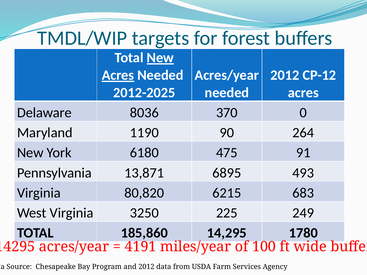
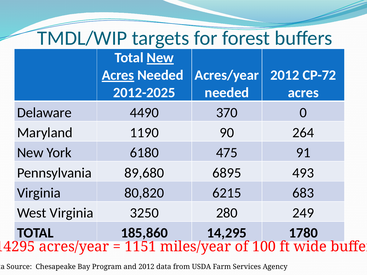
CP-12: CP-12 -> CP-72 (319, 75)
8036: 8036 -> 4490 (144, 113)
13,871: 13,871 -> 89,680 (144, 173)
225: 225 -> 280 (227, 213)
4191: 4191 -> 1151 (141, 247)
